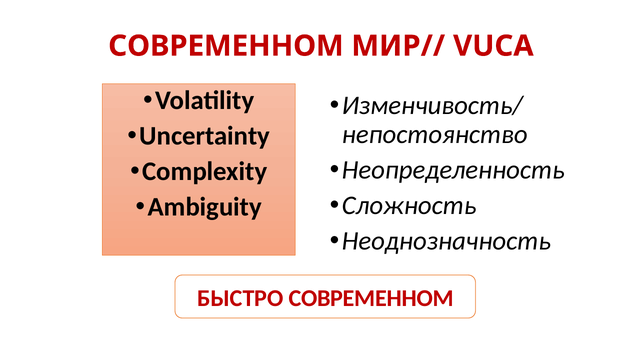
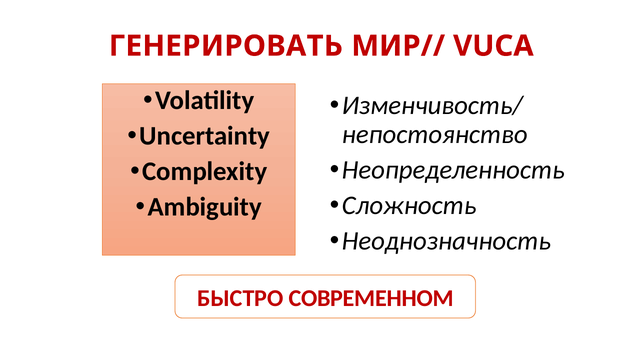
СОВРЕМЕННОМ: СОВРЕМЕННОМ -> ГЕНЕРИРОВАТЬ (226, 46)
